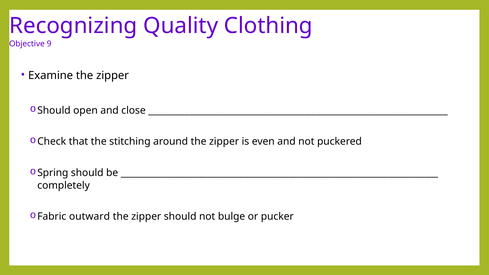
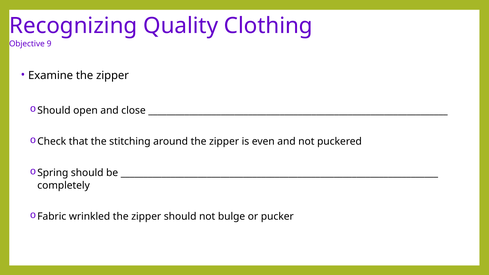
outward: outward -> wrinkled (90, 217)
